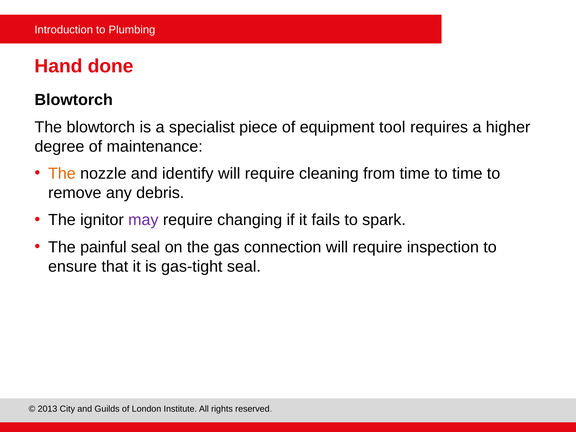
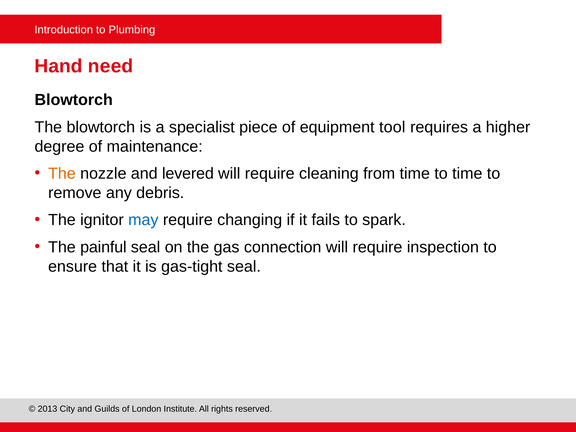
done: done -> need (111, 66)
identify: identify -> levered (188, 174)
may colour: purple -> blue (143, 220)
